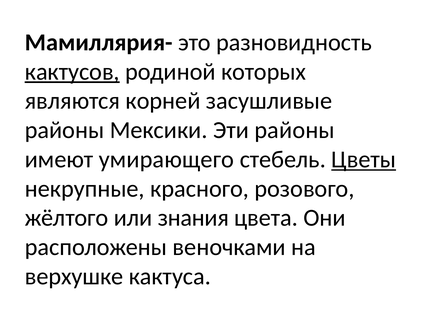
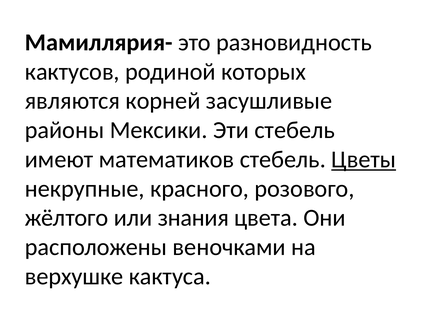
кактусов underline: present -> none (72, 72)
Эти районы: районы -> стебель (295, 130)
умирающего: умирающего -> математиков (166, 159)
